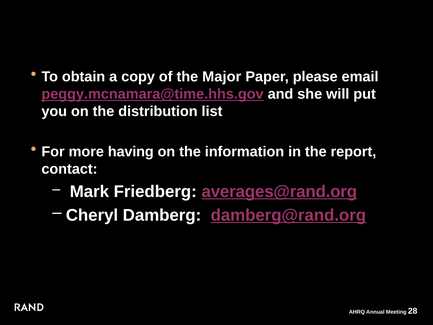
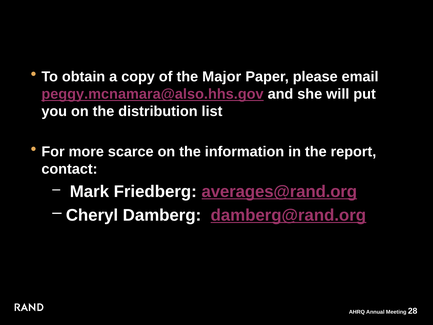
peggy.mcnamara@time.hhs.gov: peggy.mcnamara@time.hhs.gov -> peggy.mcnamara@also.hhs.gov (153, 94)
having: having -> scarce (131, 152)
